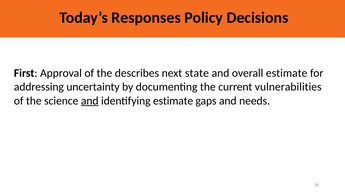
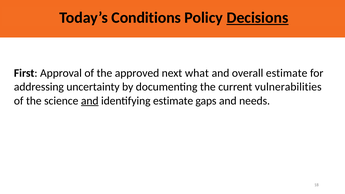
Responses: Responses -> Conditions (146, 18)
Decisions underline: none -> present (257, 18)
describes: describes -> approved (137, 73)
state: state -> what (197, 73)
